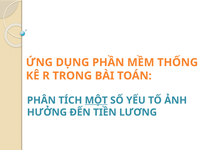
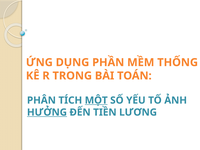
HƯỞNG underline: none -> present (47, 112)
